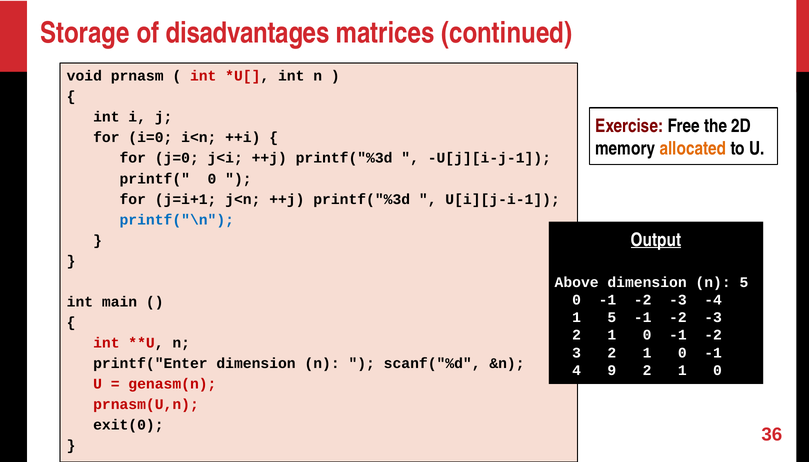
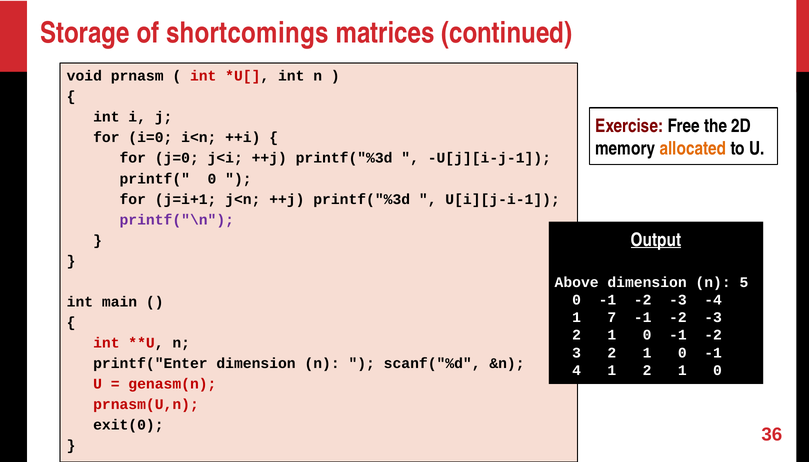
disadvantages: disadvantages -> shortcomings (247, 33)
printf("\n colour: blue -> purple (177, 220)
1 5: 5 -> 7 (612, 318)
4 9: 9 -> 1 (612, 371)
